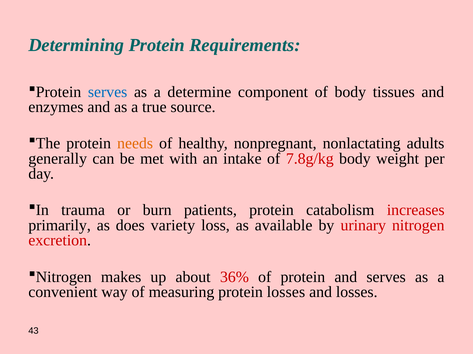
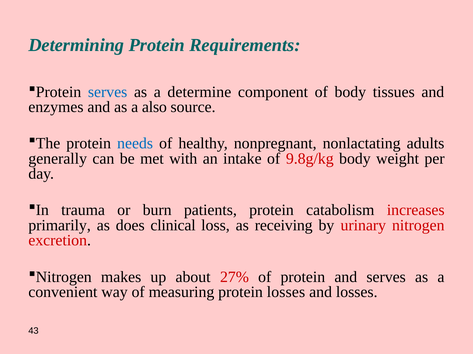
true: true -> also (154, 107)
needs colour: orange -> blue (135, 144)
7.8g/kg: 7.8g/kg -> 9.8g/kg (310, 159)
variety: variety -> clinical (173, 226)
available: available -> receiving (284, 226)
36%: 36% -> 27% (234, 277)
